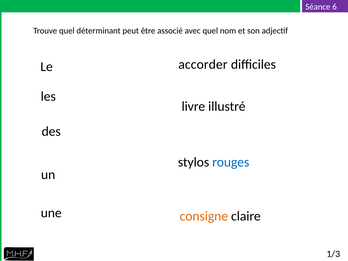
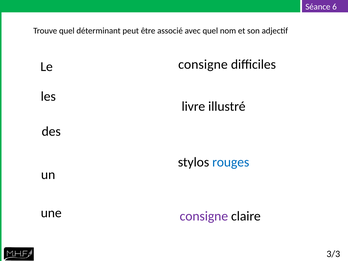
accorder: accorder -> consigne (203, 64)
consigne colour: orange -> purple (204, 216)
1/3: 1/3 -> 3/3 (333, 254)
